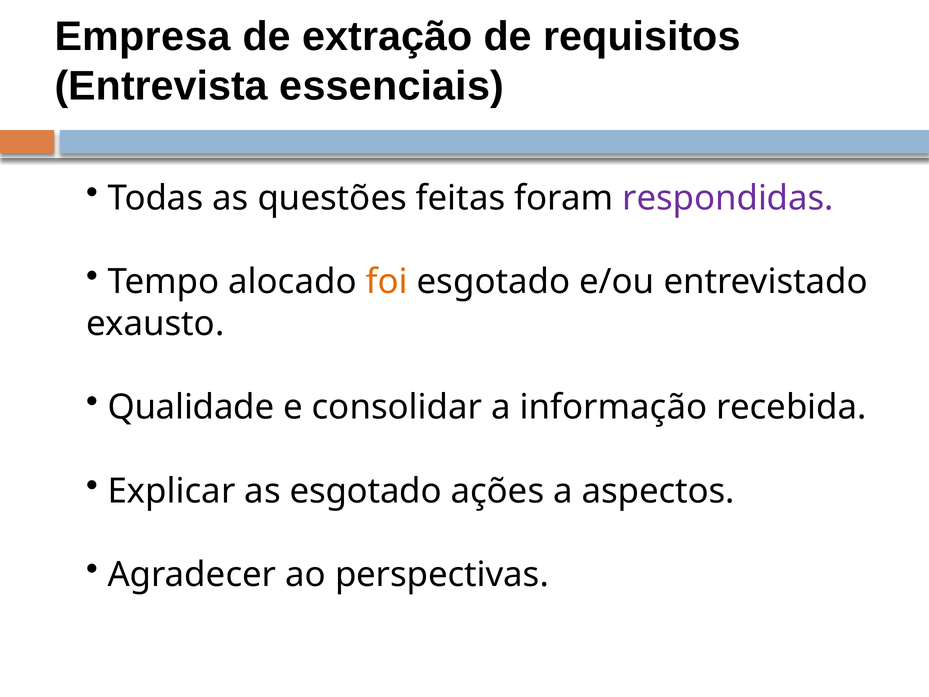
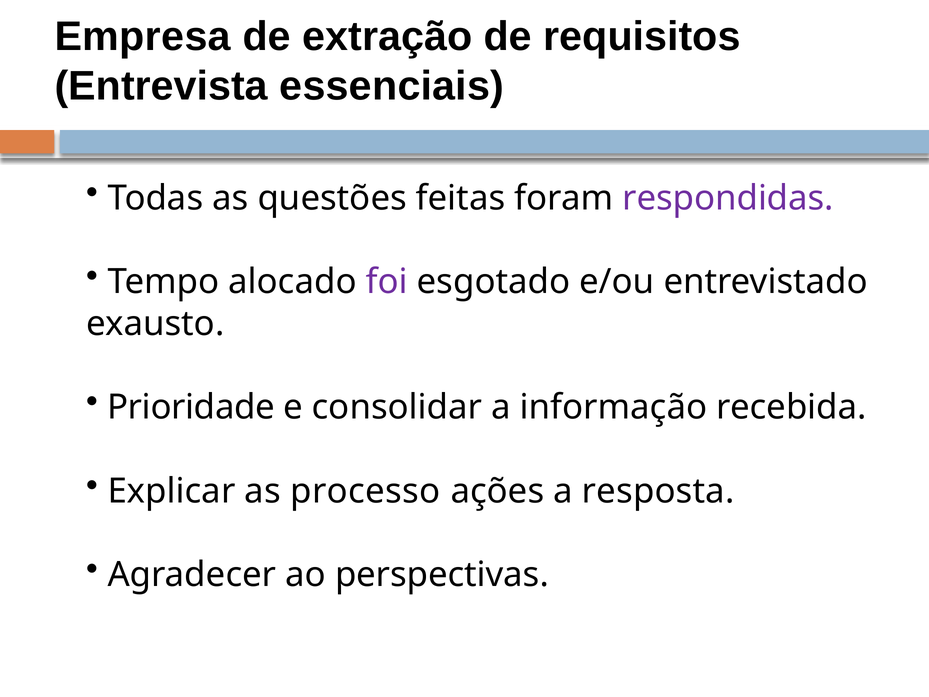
foi colour: orange -> purple (387, 282)
Qualidade: Qualidade -> Prioridade (191, 407)
as esgotado: esgotado -> processo (365, 491)
aspectos: aspectos -> resposta (658, 491)
